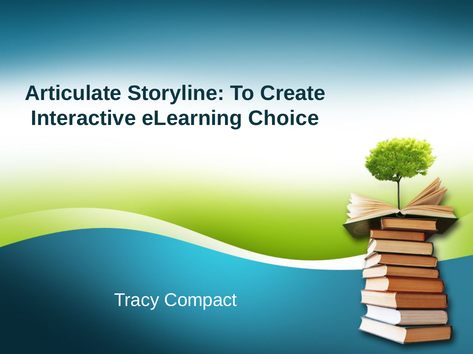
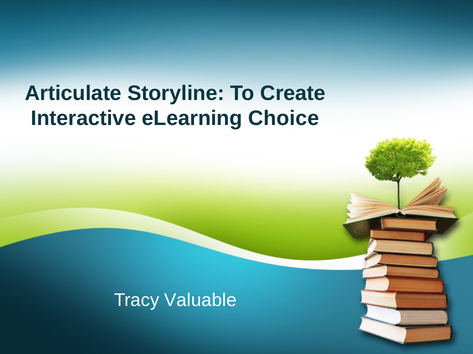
Compact: Compact -> Valuable (200, 301)
